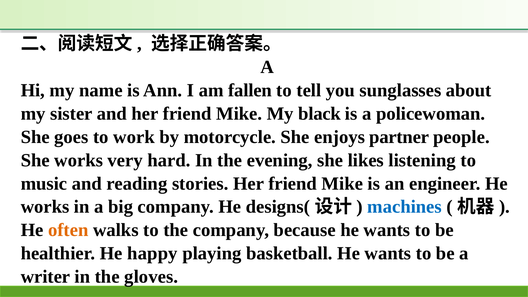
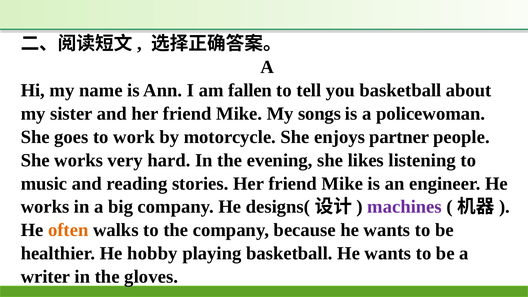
you sunglasses: sunglasses -> basketball (400, 90)
black: black -> songs (320, 114)
machines colour: blue -> purple (405, 207)
happy: happy -> hobby (152, 253)
